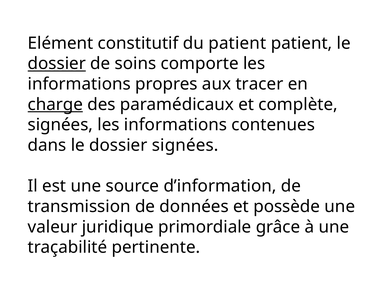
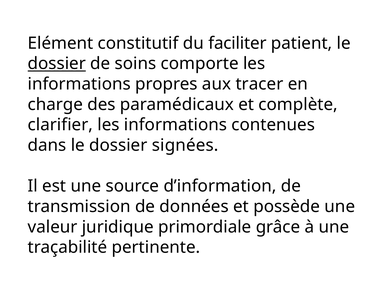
du patient: patient -> faciliter (237, 43)
charge underline: present -> none (55, 105)
signées: signées -> clarifier (60, 125)
